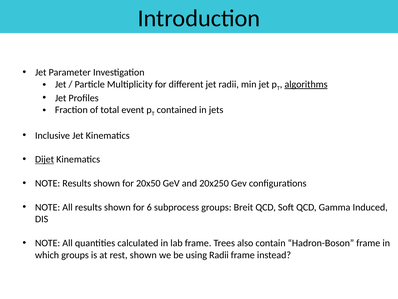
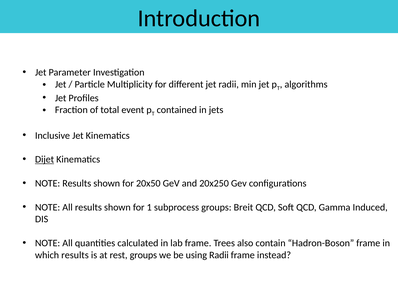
algorithms underline: present -> none (306, 84)
6: 6 -> 1 (149, 207)
which groups: groups -> results (75, 255)
rest shown: shown -> groups (143, 255)
